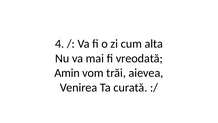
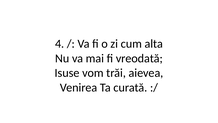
Amin: Amin -> Isuse (67, 73)
